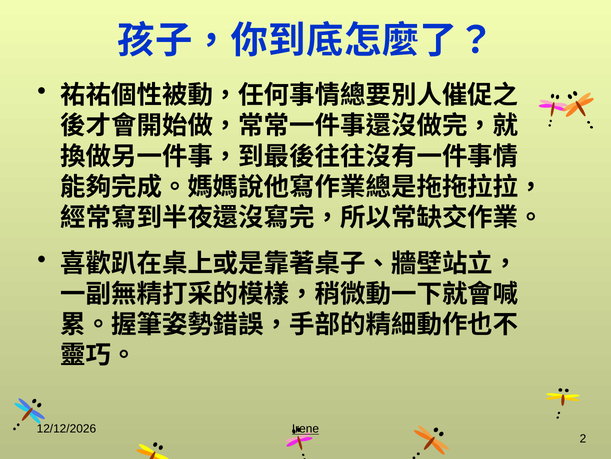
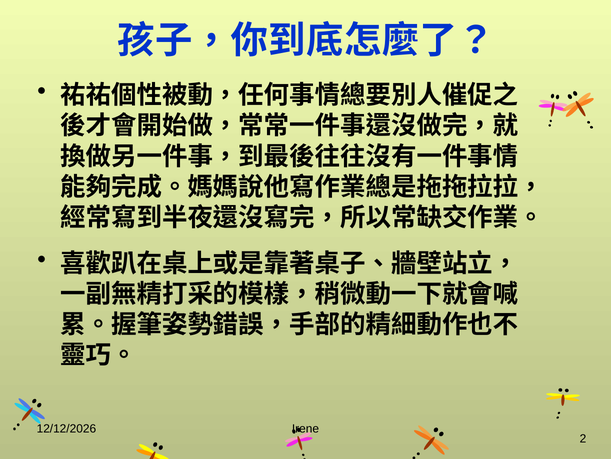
Irene underline: present -> none (305, 428)
